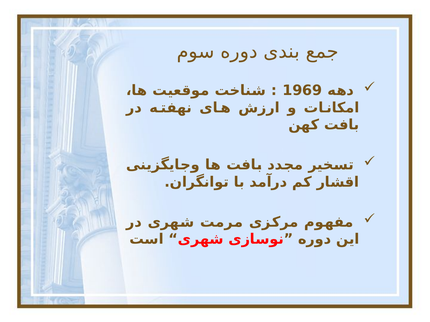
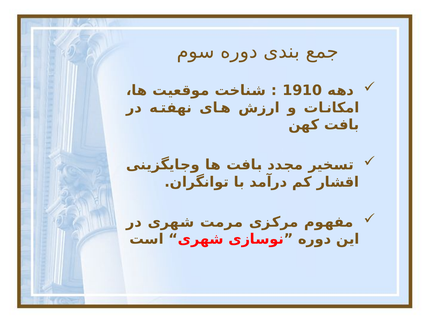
1969: 1969 -> 1910 (302, 91)
